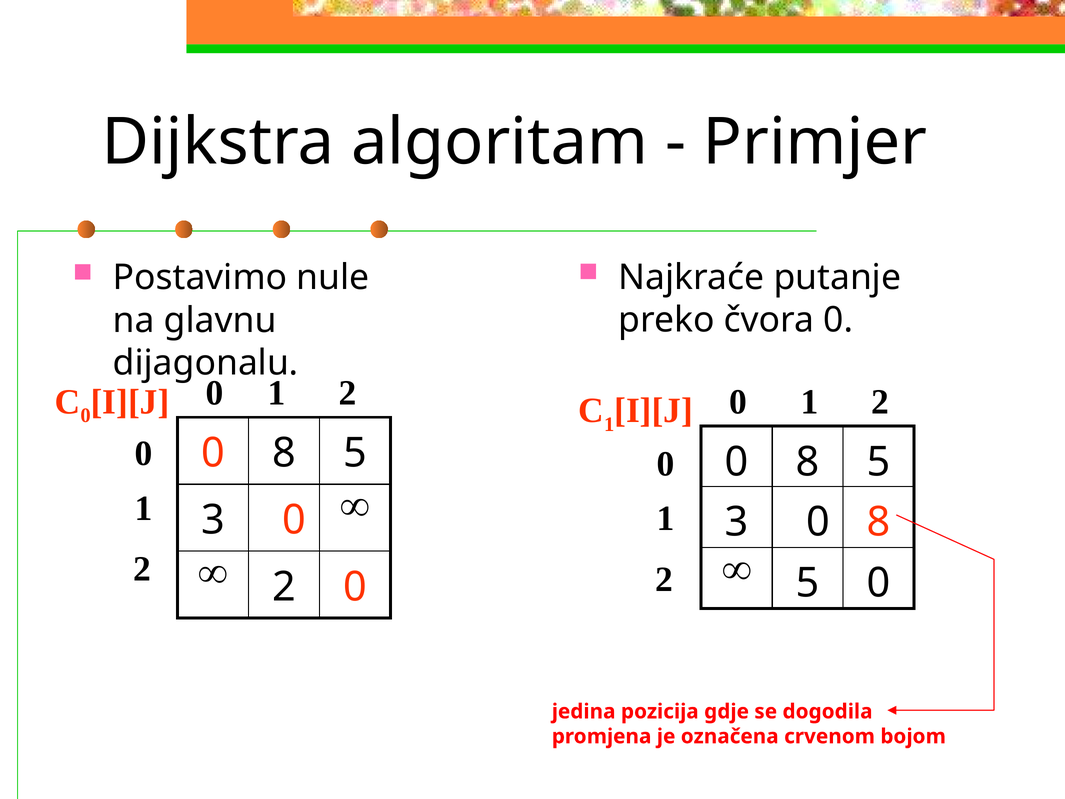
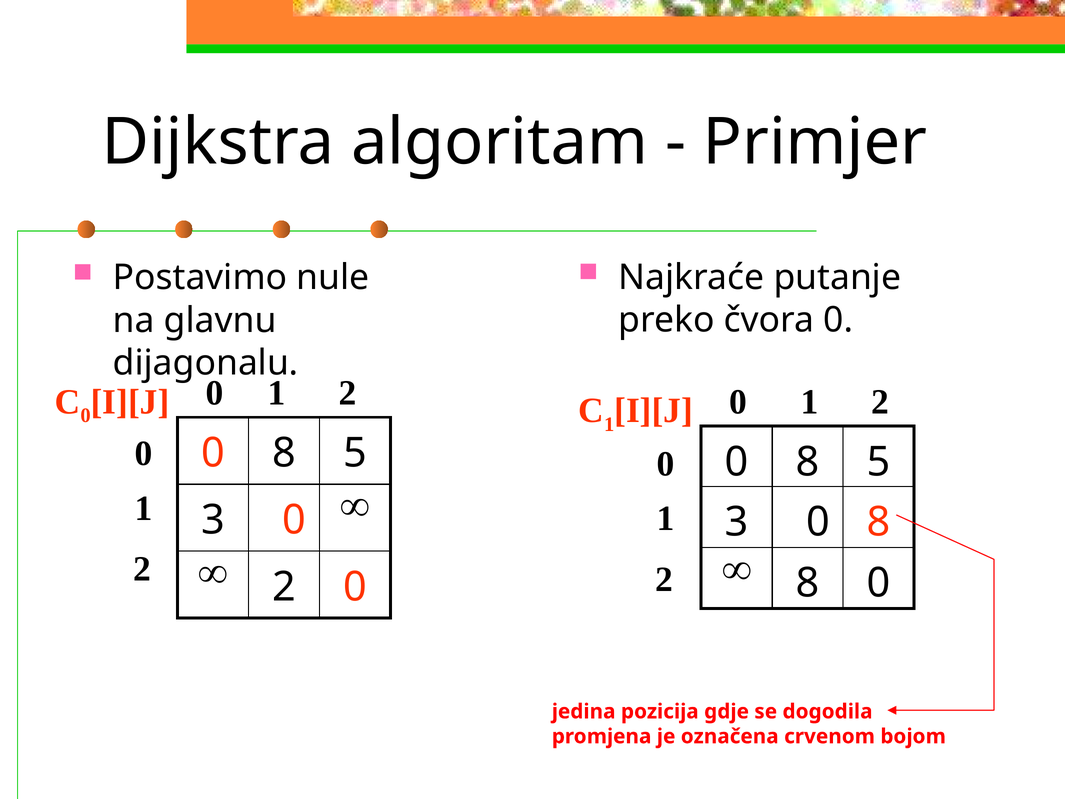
5: 5 -> 8 (808, 583)
